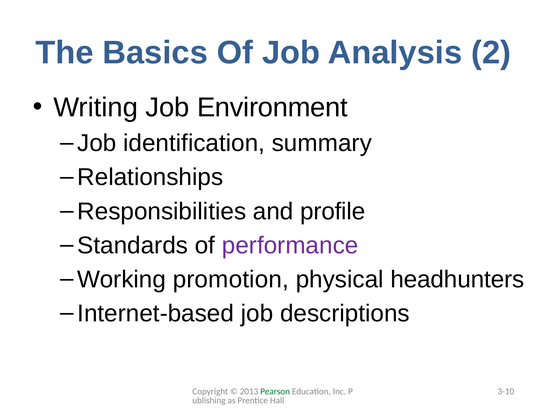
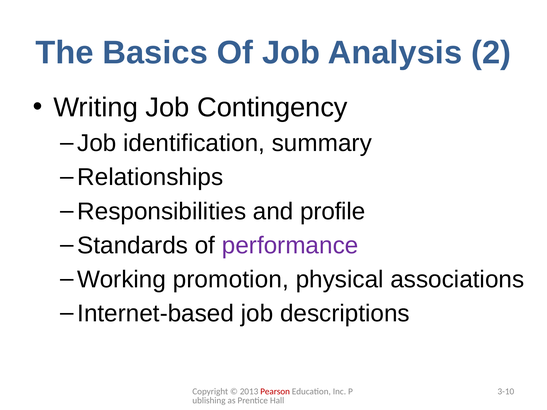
Environment: Environment -> Contingency (272, 108)
headhunters: headhunters -> associations (457, 280)
Pearson colour: green -> red (275, 392)
